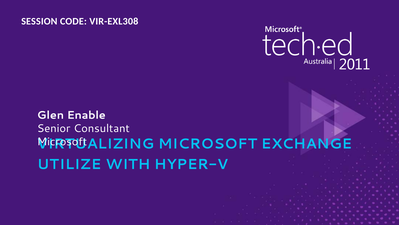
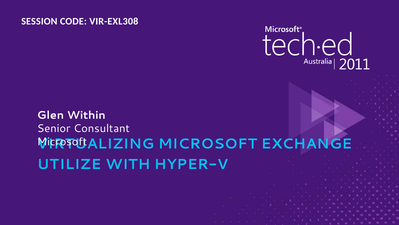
Enable: Enable -> Within (86, 115)
